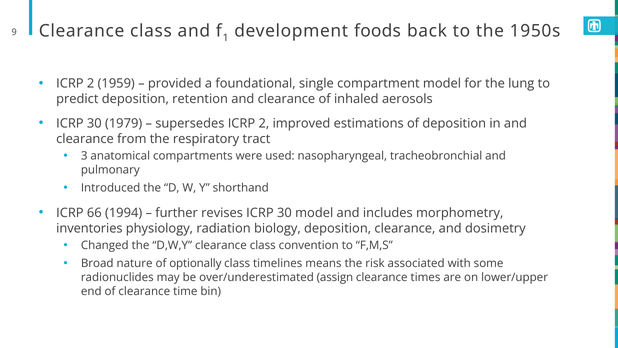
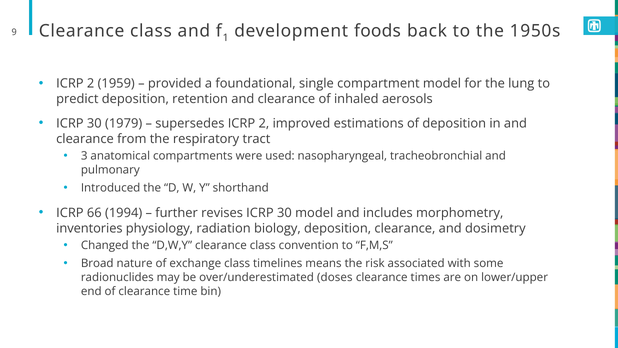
optionally: optionally -> exchange (195, 263)
assign: assign -> doses (335, 277)
